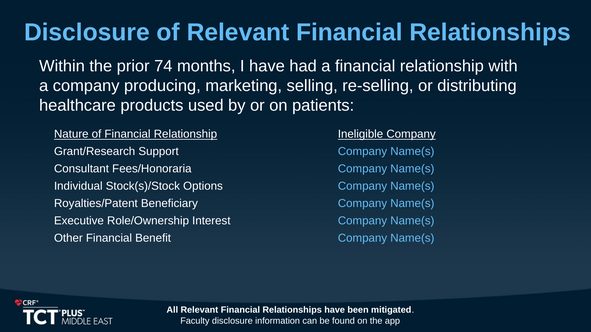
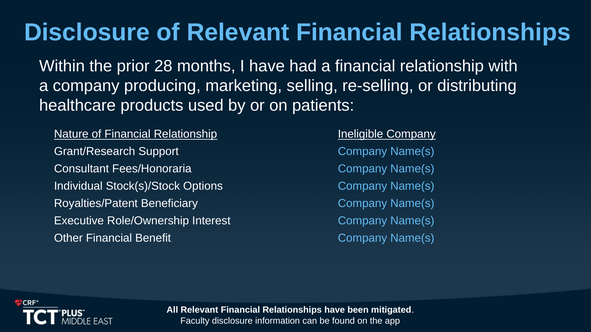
74: 74 -> 28 (163, 66)
